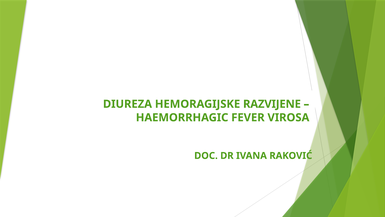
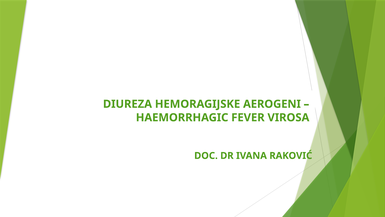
RAZVIJENE: RAZVIJENE -> AEROGENI (272, 104)
